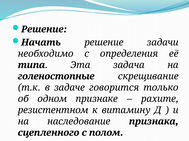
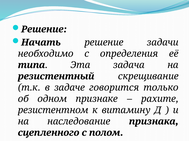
голеностопные: голеностопные -> резистентный (56, 77)
